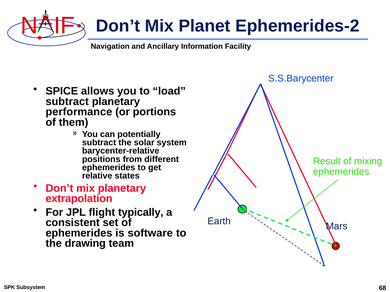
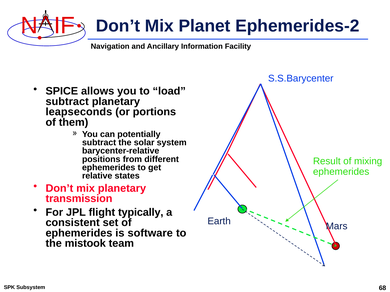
performance: performance -> leapseconds (79, 112)
extrapolation: extrapolation -> transmission (79, 199)
drawing: drawing -> mistook (85, 244)
